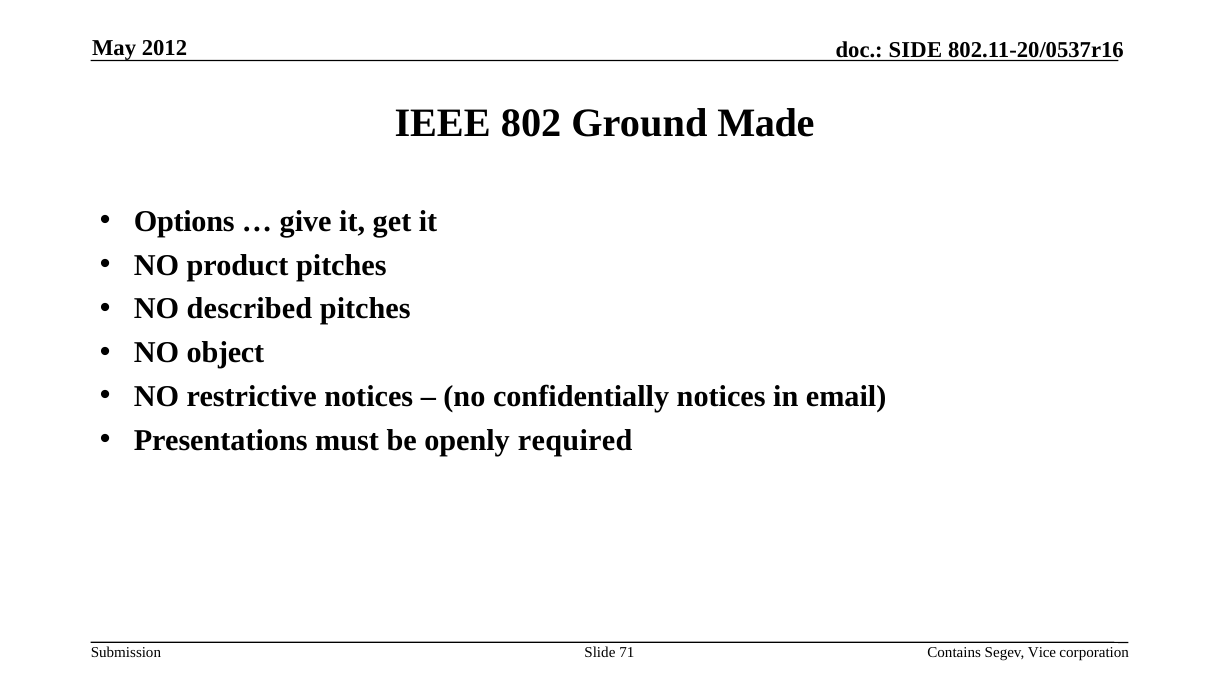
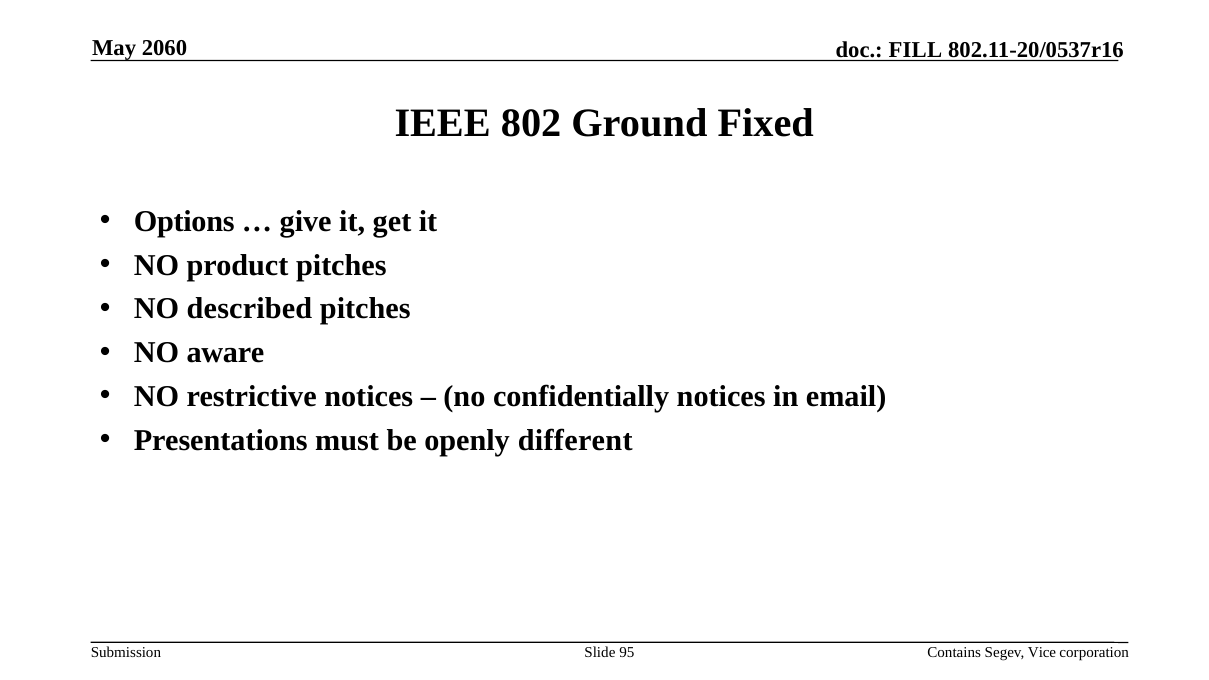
2012: 2012 -> 2060 (164, 48)
SIDE: SIDE -> FILL (915, 50)
Made: Made -> Fixed (766, 124)
object: object -> aware (225, 353)
required: required -> different (575, 440)
71: 71 -> 95 (627, 652)
